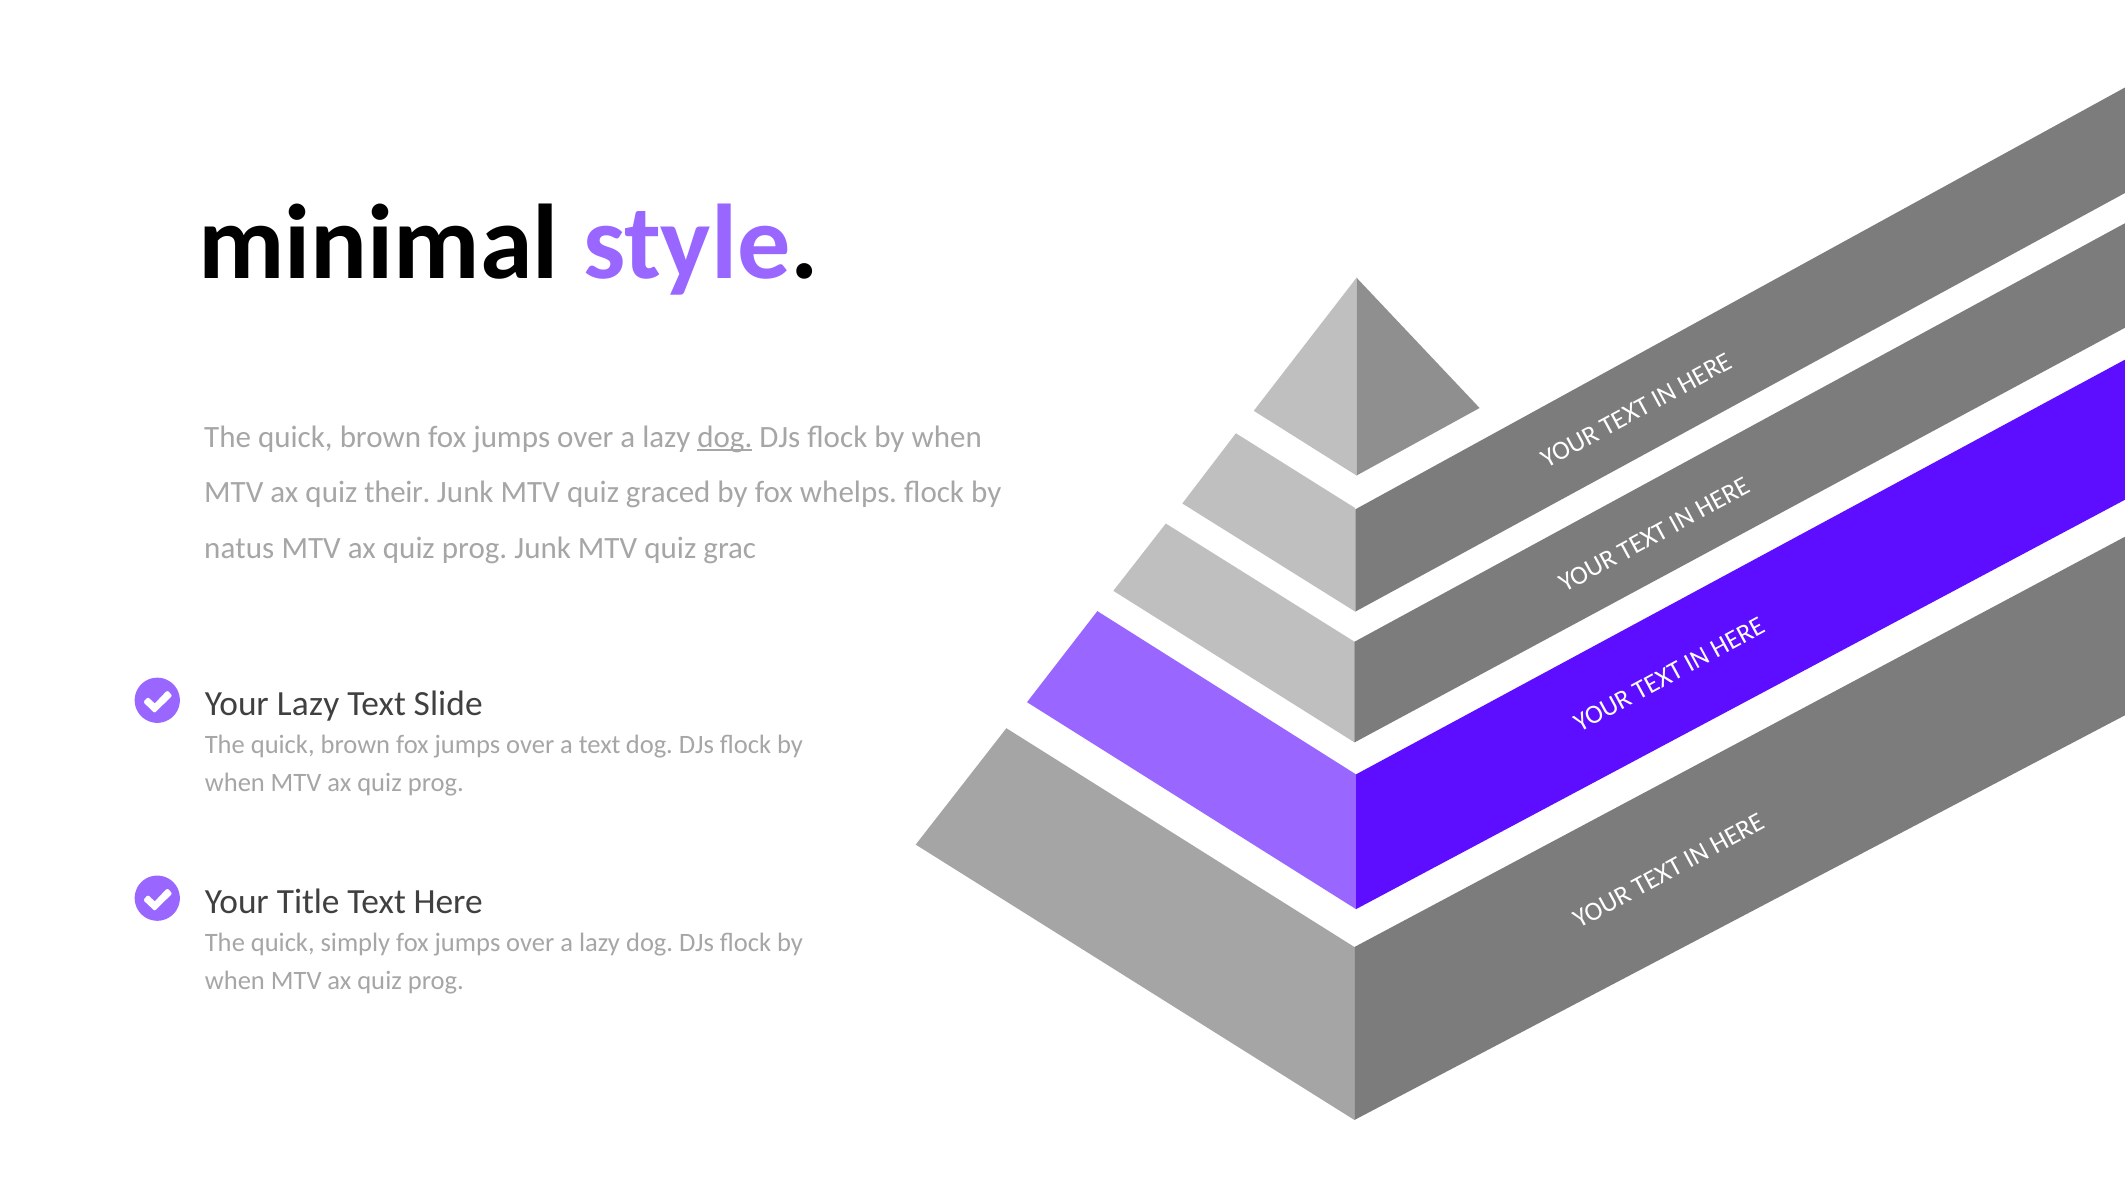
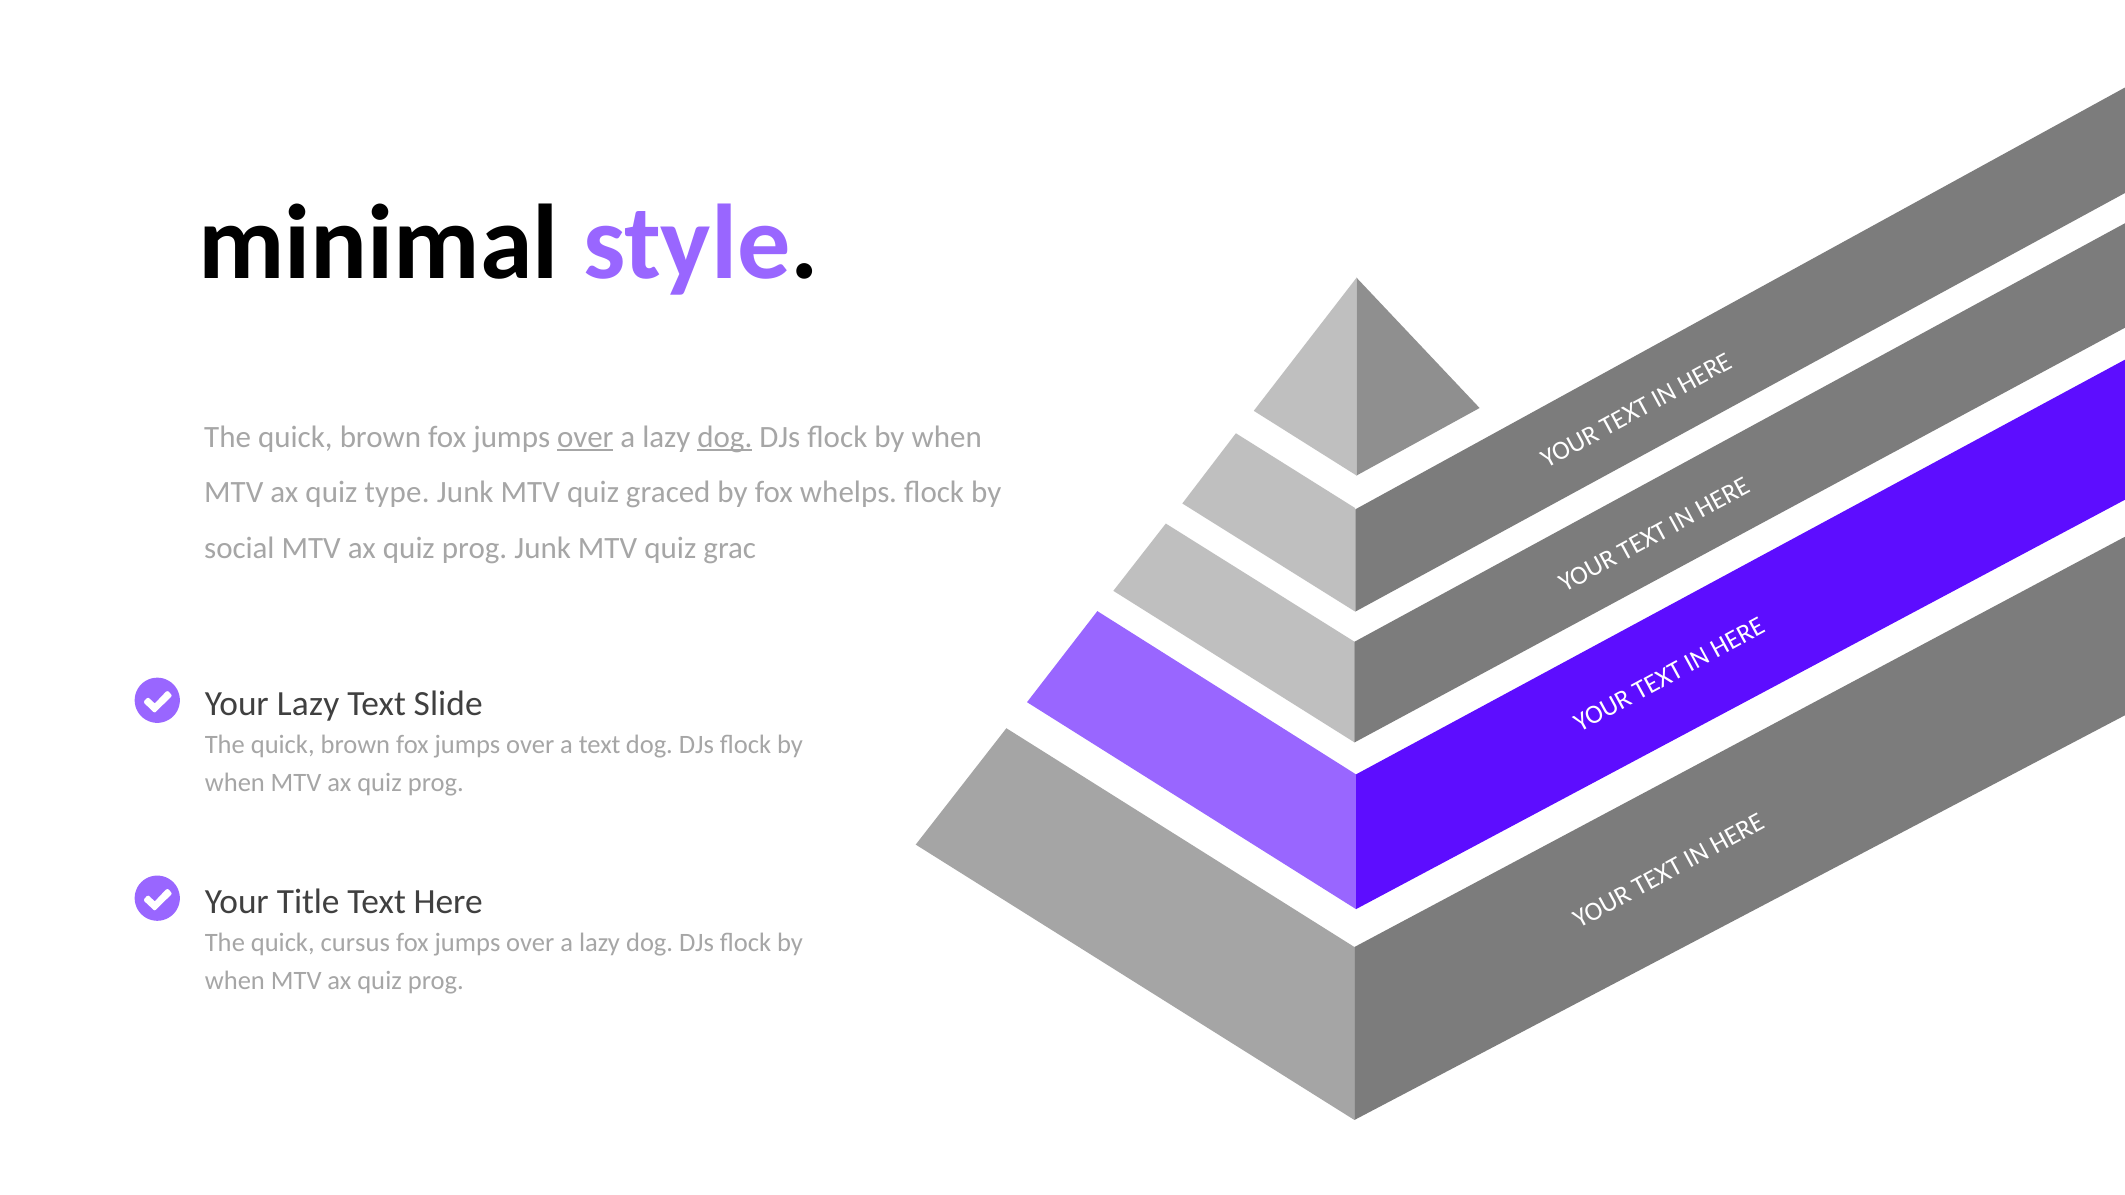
over underline: none -> present (585, 437)
their: their -> type (397, 493)
natus: natus -> social (239, 549)
simply: simply -> cursus (355, 943)
